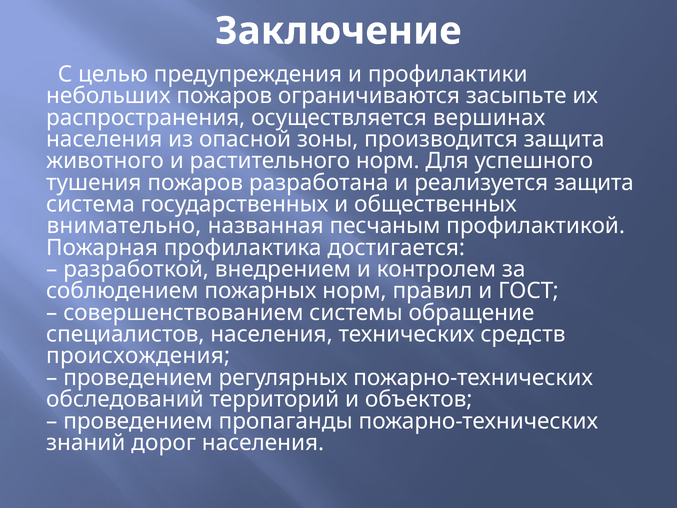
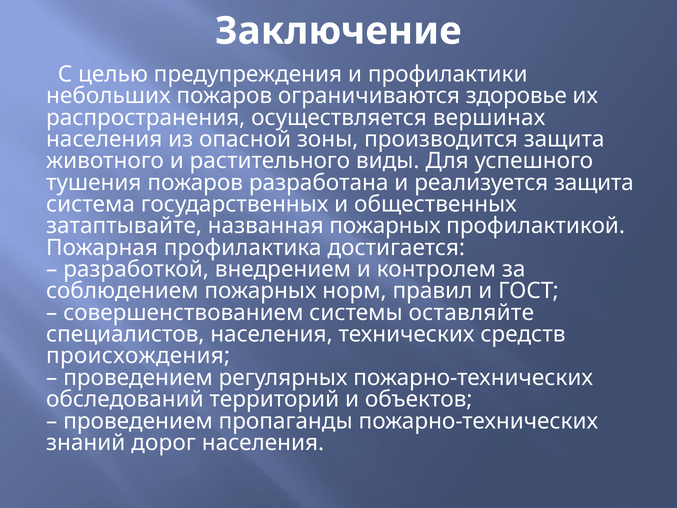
засыпьте: засыпьте -> здоровье (516, 96)
растительного норм: норм -> виды (388, 161)
внимательно: внимательно -> затаптывайте (124, 226)
названная песчаным: песчаным -> пожарных (385, 226)
обращение: обращение -> оставляйте (471, 313)
